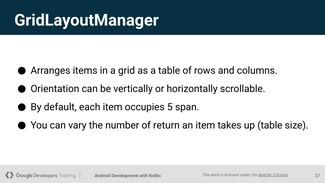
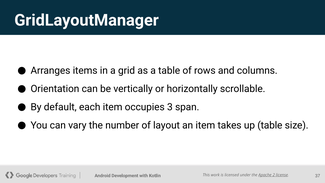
5: 5 -> 3 (170, 107)
return: return -> layout (166, 125)
